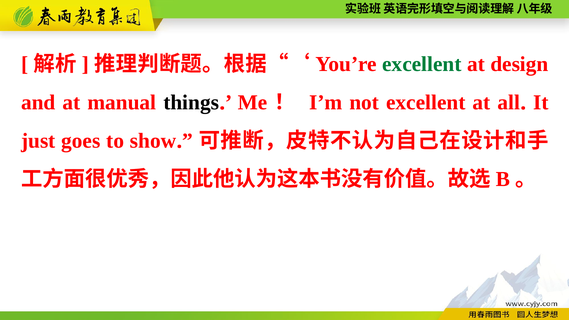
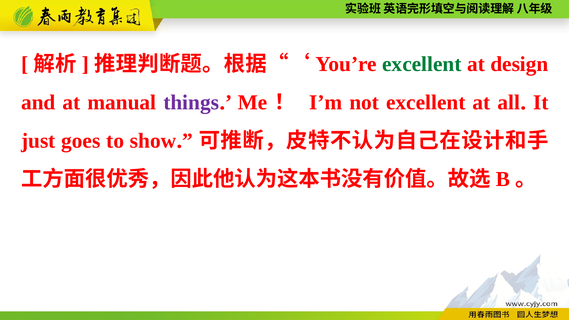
things colour: black -> purple (191, 102)
